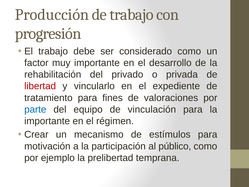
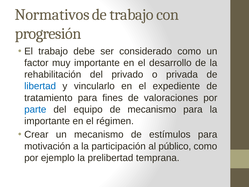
Producción: Producción -> Normativos (52, 15)
libertad colour: red -> blue (40, 86)
de vinculación: vinculación -> mecanismo (152, 109)
